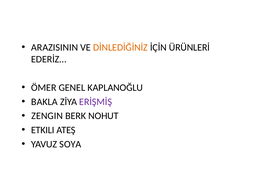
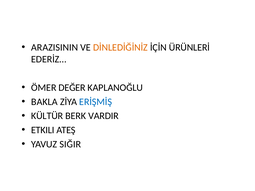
GENEL: GENEL -> DEĞER (72, 88)
ERİŞMİŞ colour: purple -> blue (96, 102)
ZENGIN: ZENGIN -> KÜLTÜR (47, 116)
NOHUT: NOHUT -> VARDIR (103, 116)
SOYA: SOYA -> SIĞIR (70, 144)
